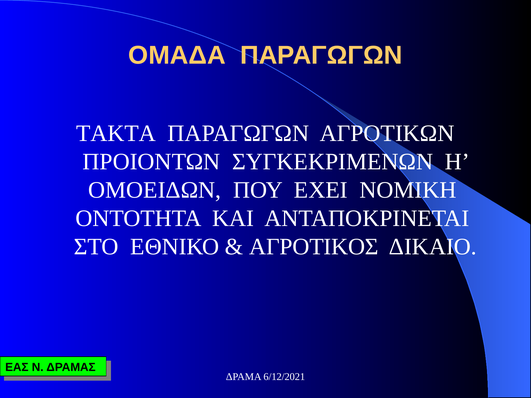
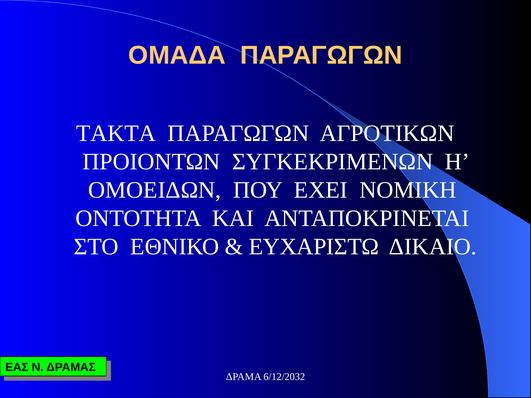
ΑΓΡΟΤΙΚΟΣ: ΑΓΡΟΤΙΚΟΣ -> ΕΥΧΑΡΙΣΤΩ (314, 247)
6/12/2021: 6/12/2021 -> 6/12/2032 (284, 377)
